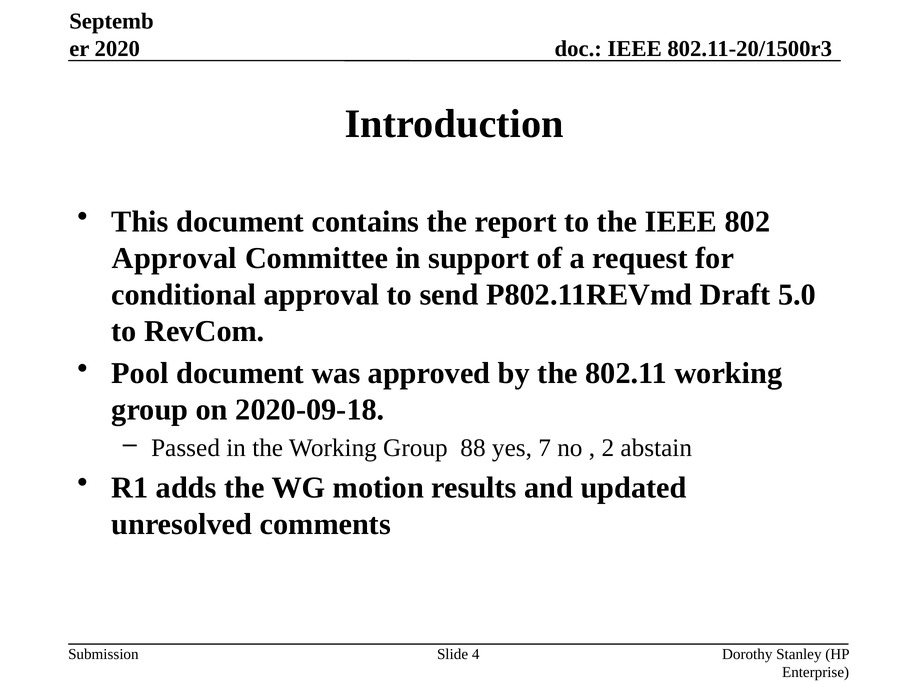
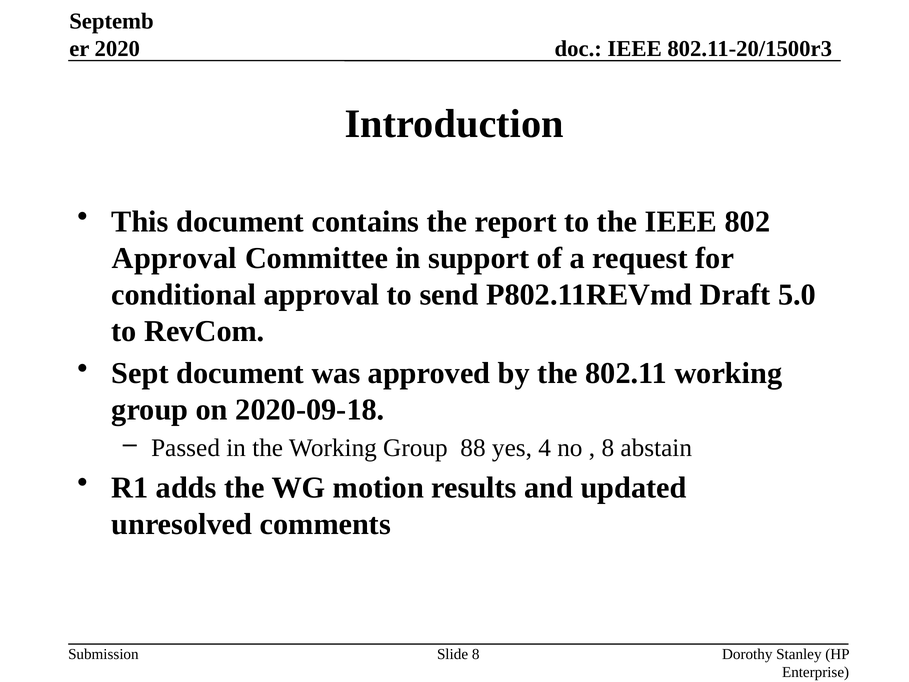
Pool: Pool -> Sept (140, 373)
7: 7 -> 4 (545, 448)
2: 2 -> 8 (608, 448)
Slide 4: 4 -> 8 (476, 654)
